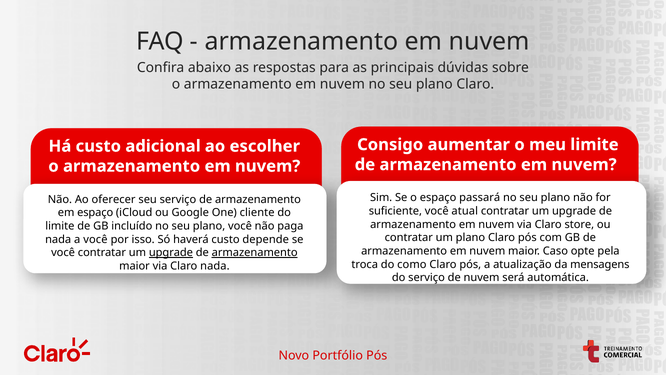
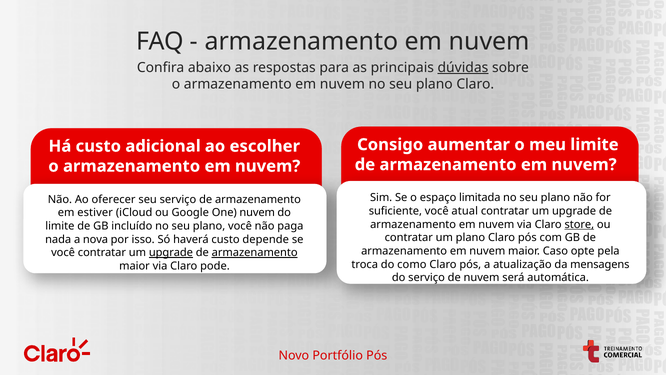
dúvidas underline: none -> present (463, 68)
passará: passará -> limitada (480, 198)
em espaço: espaço -> estiver (95, 212)
One cliente: cliente -> nuvem (257, 212)
store underline: none -> present (579, 224)
a você: você -> nova (95, 239)
Claro nada: nada -> pode (215, 266)
